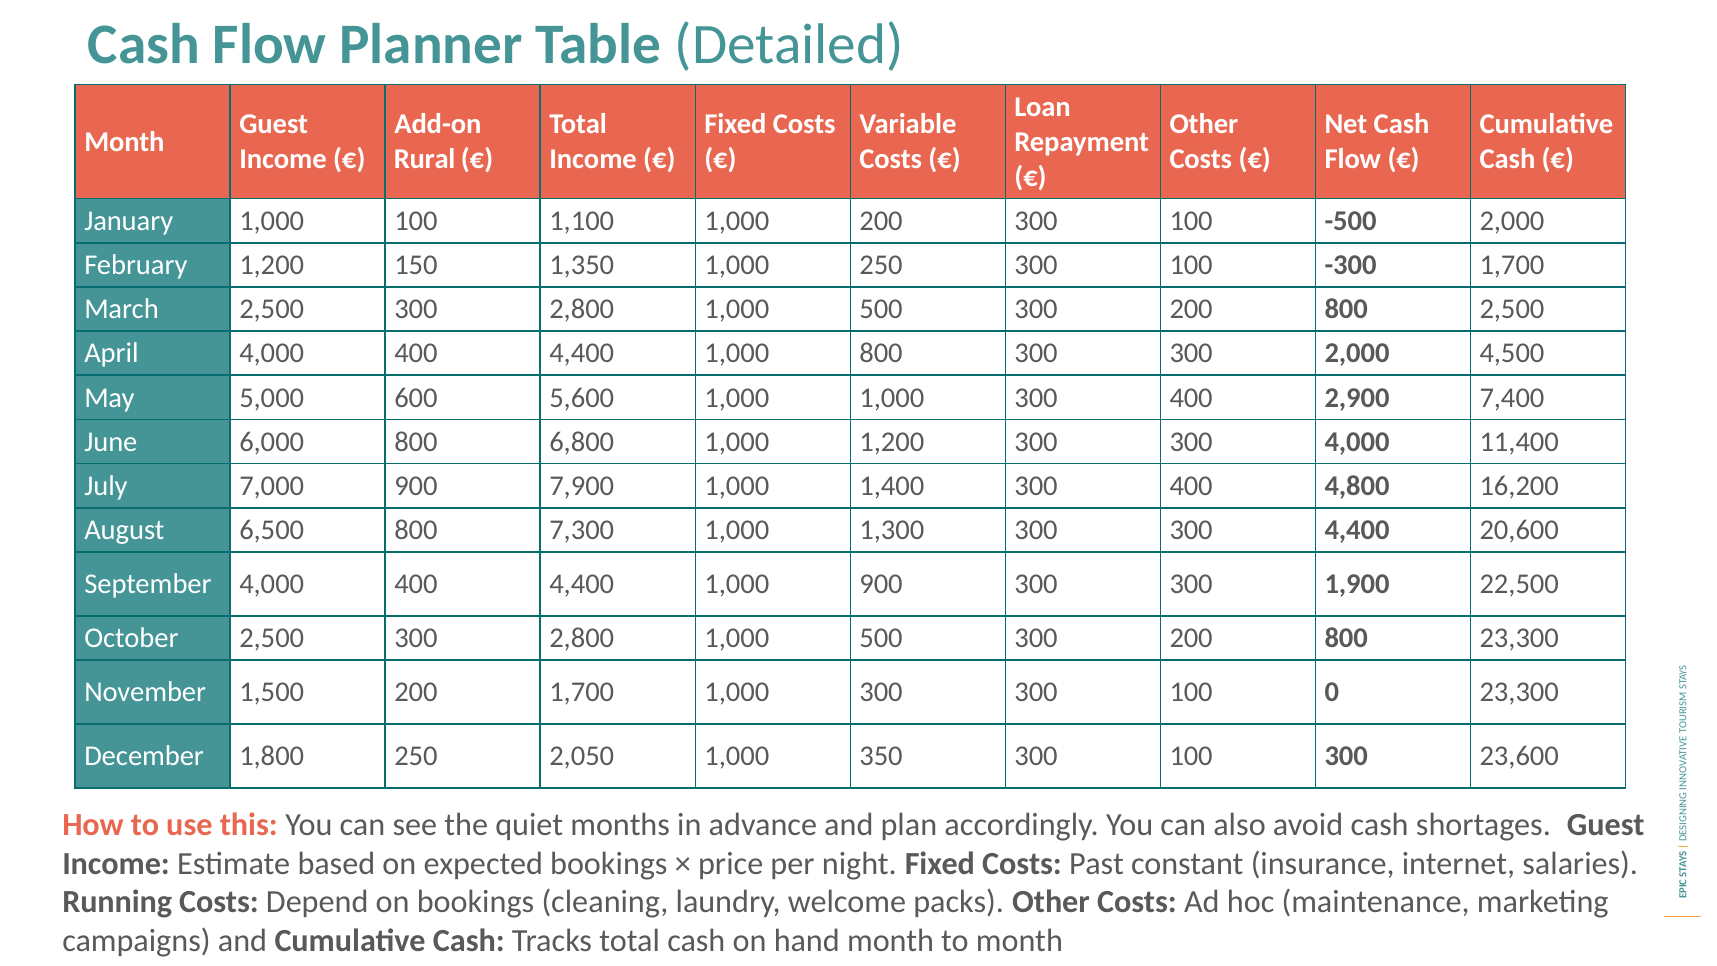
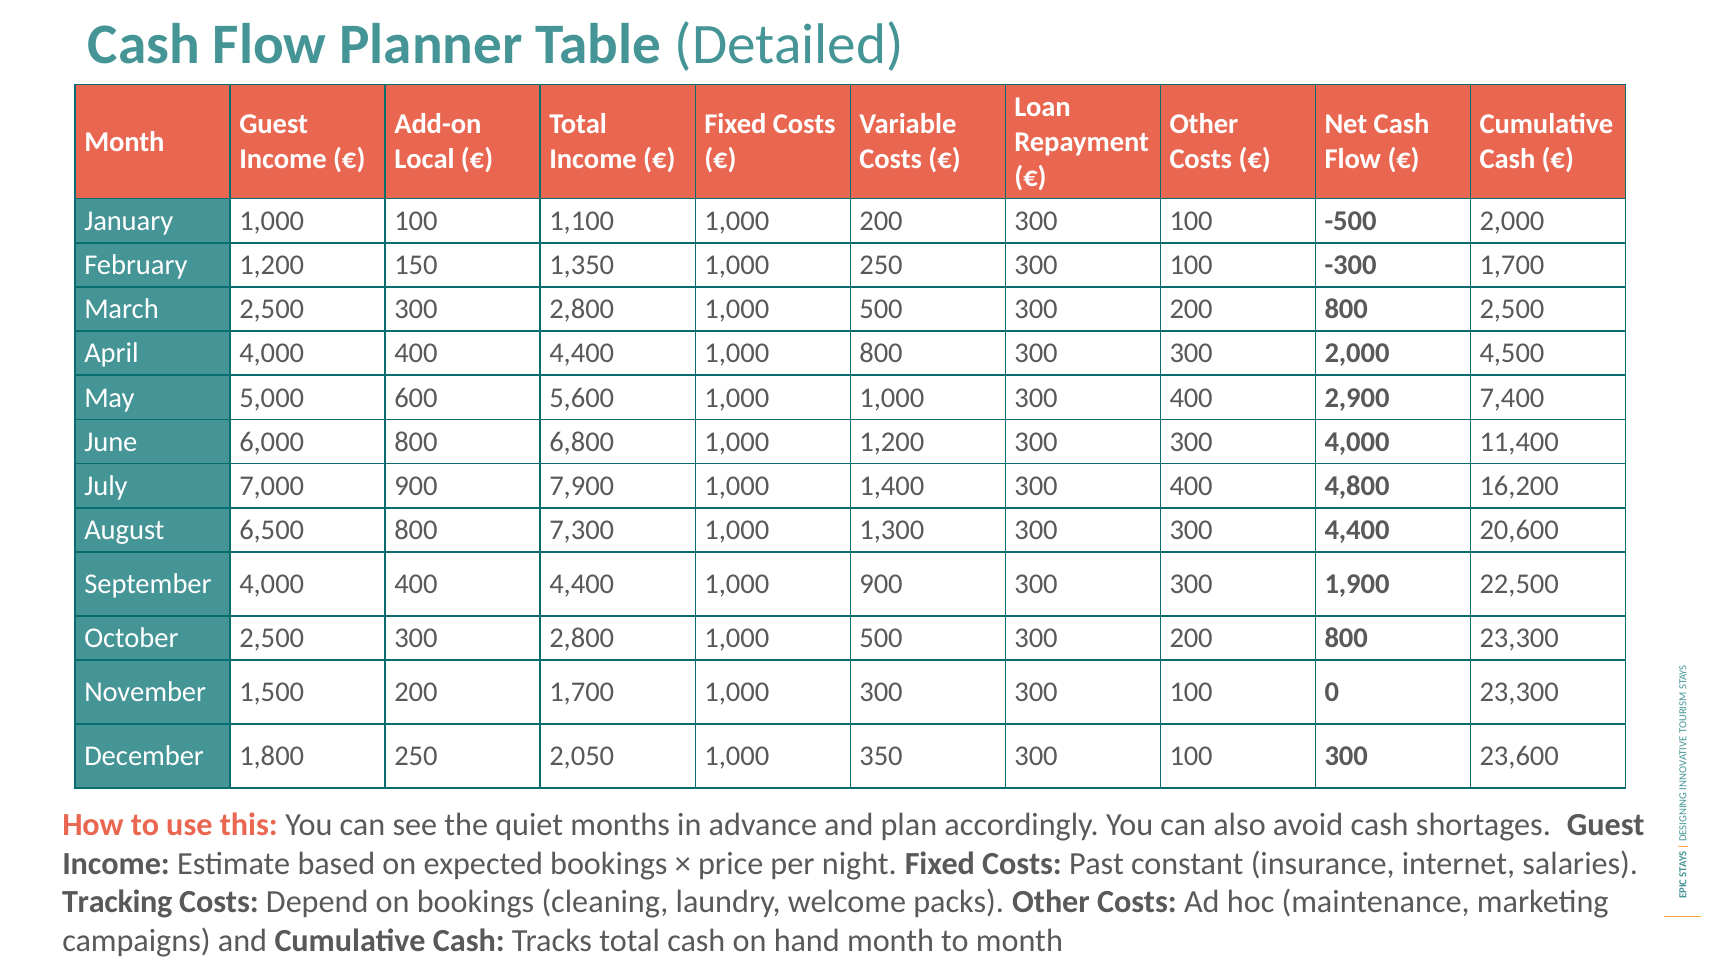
Rural: Rural -> Local (424, 159)
Running: Running -> Tracking (117, 902)
